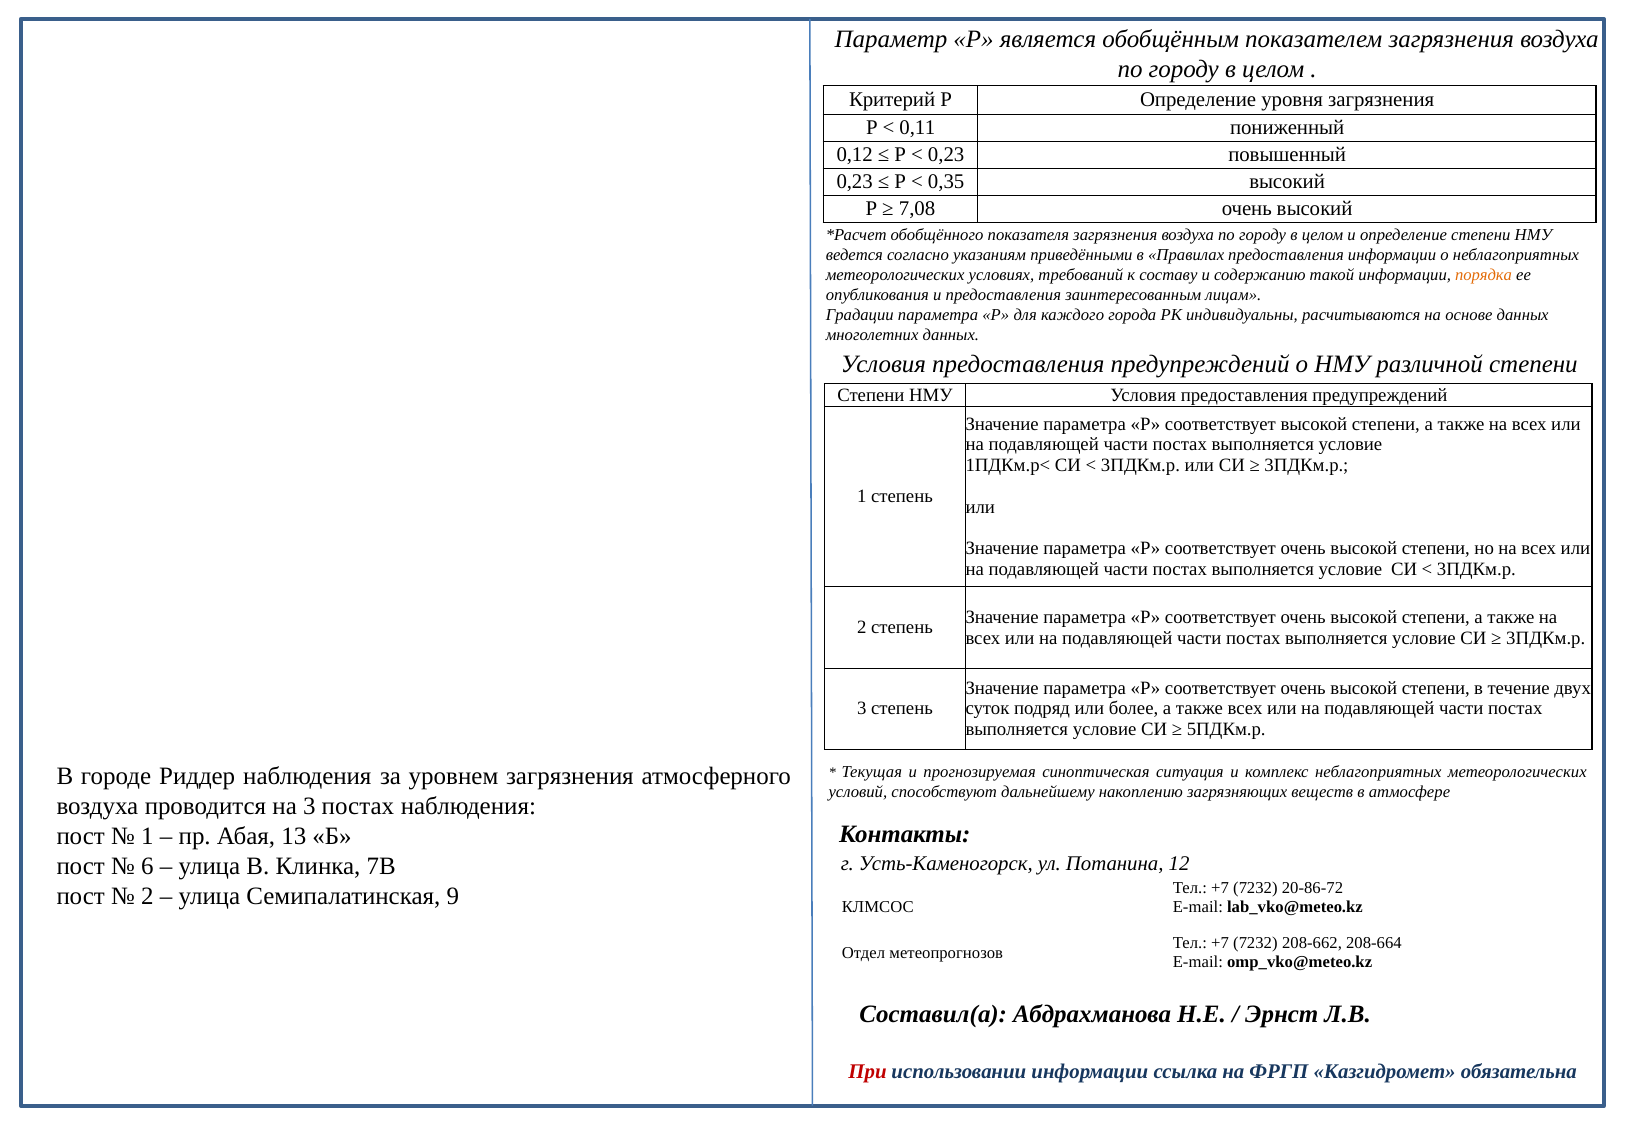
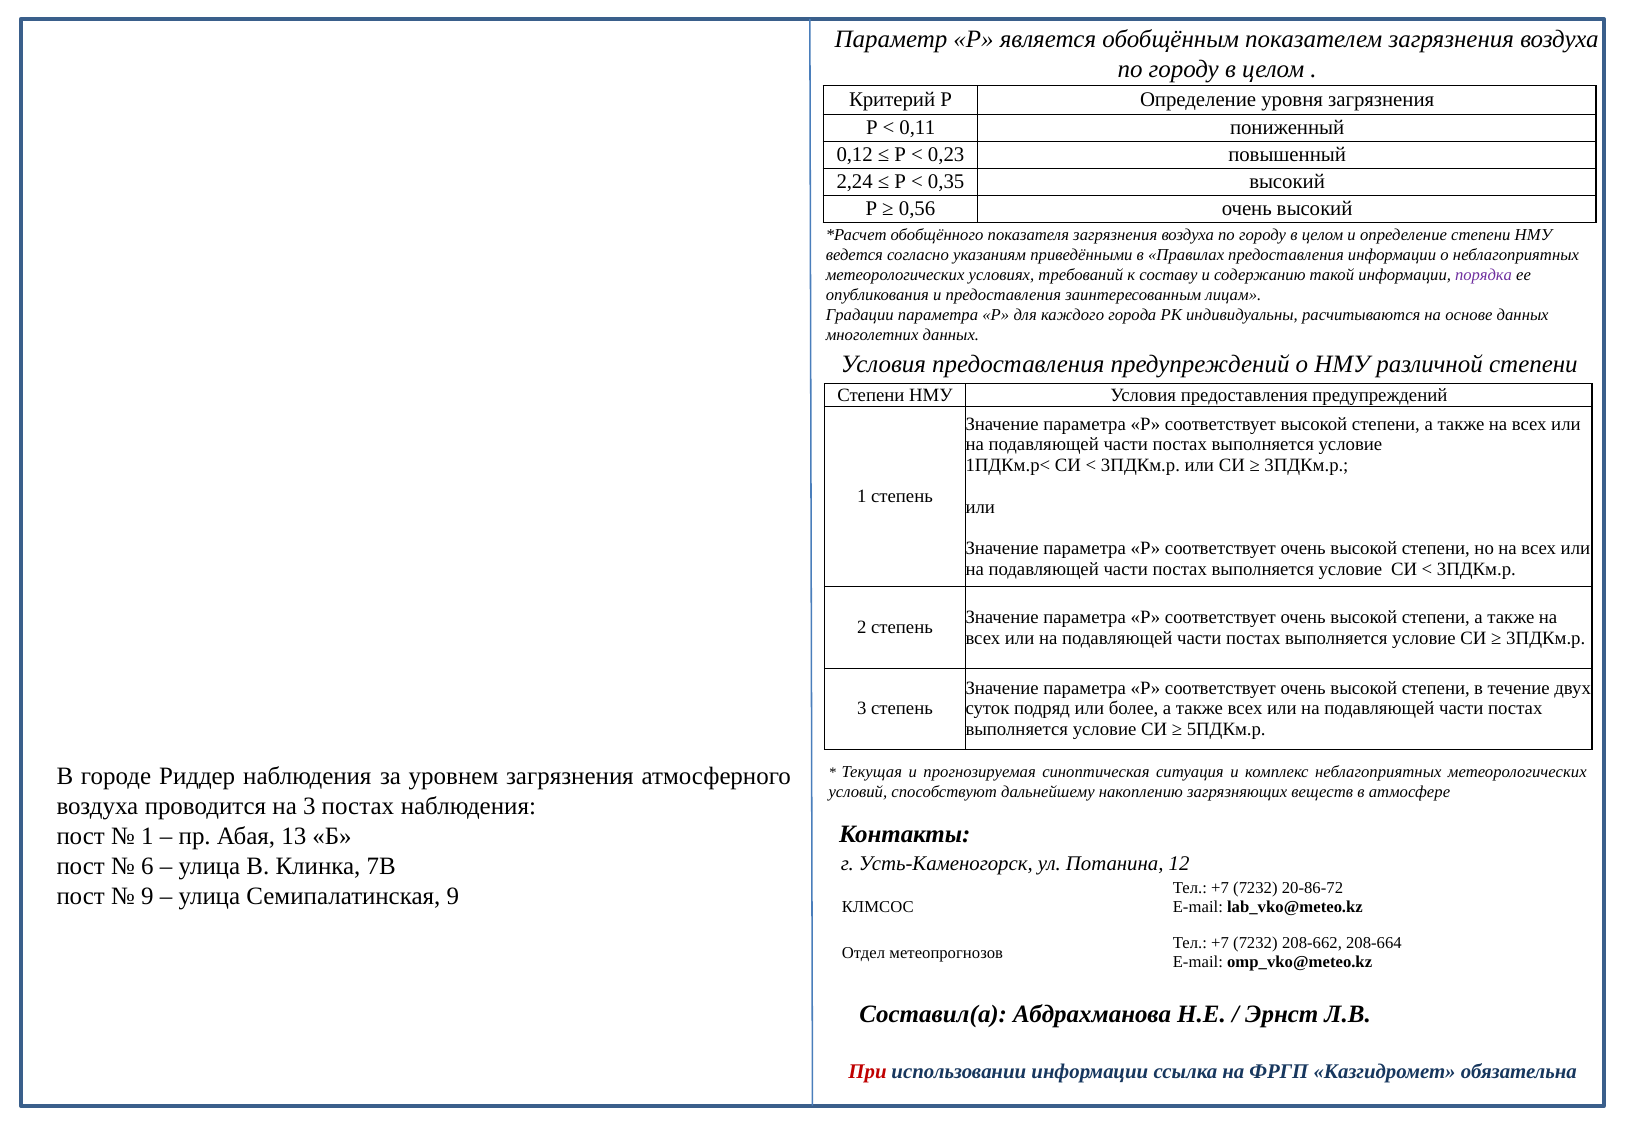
0,23: 0,23 -> 2,24 (855, 182)
7,08: 7,08 -> 0,56 (917, 208)
порядка colour: orange -> purple (1484, 275)
2: 2 -> 9 (147, 897)
